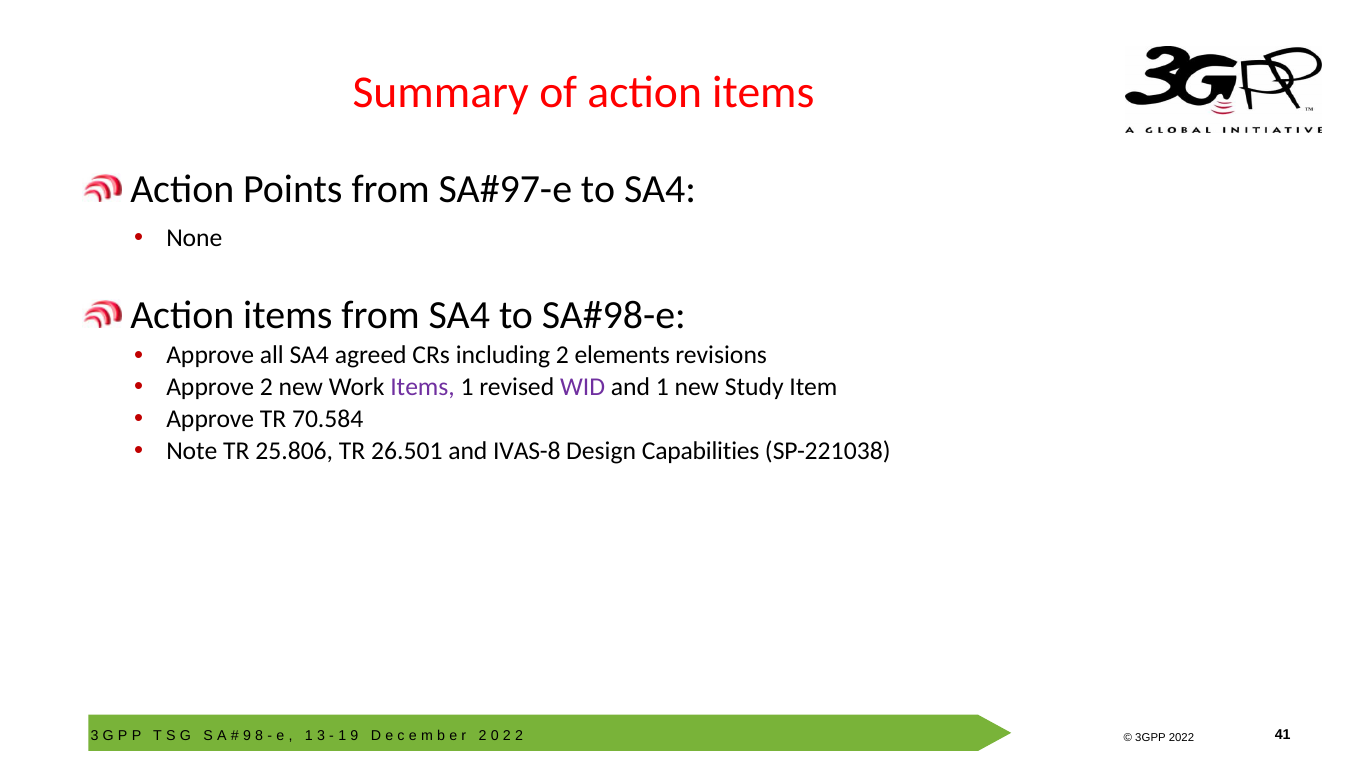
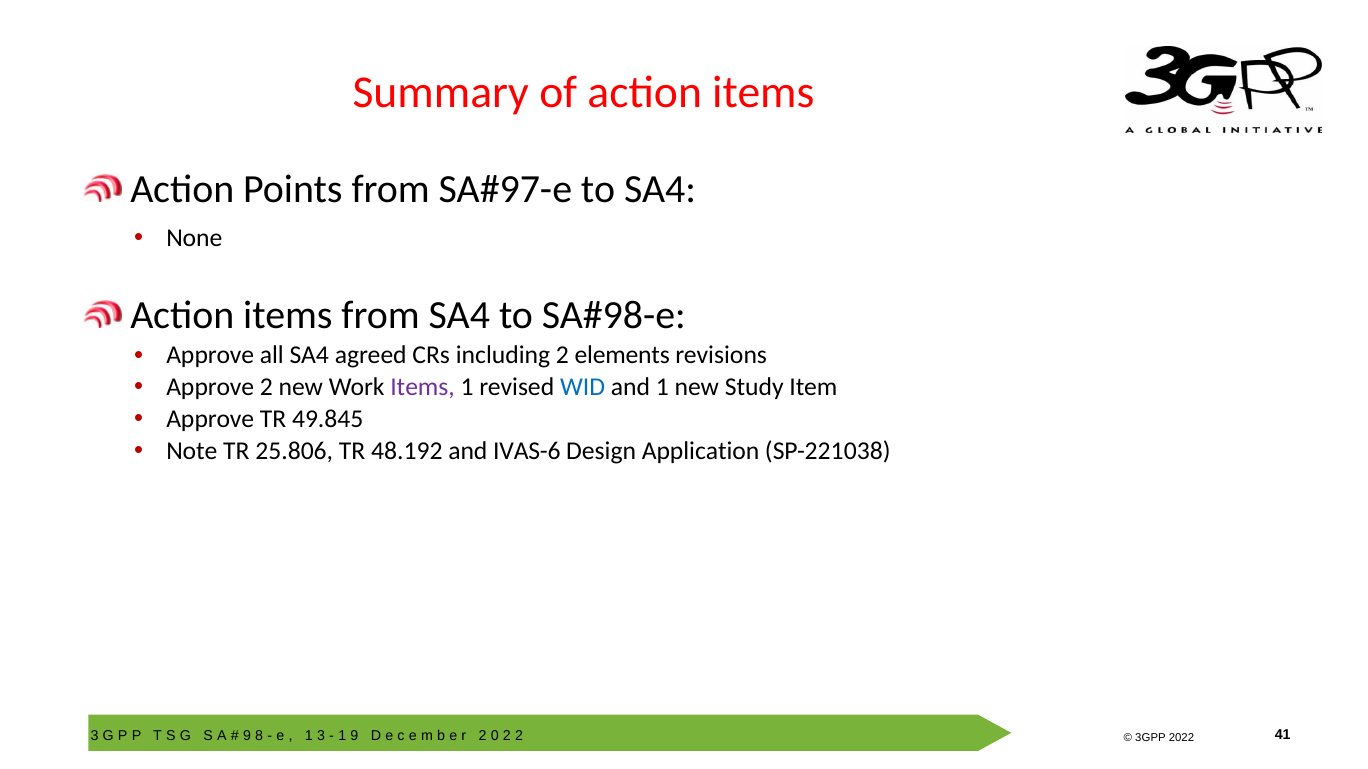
WID colour: purple -> blue (583, 388)
70.584: 70.584 -> 49.845 (328, 420)
26.501: 26.501 -> 48.192 (407, 452)
IVAS-8: IVAS-8 -> IVAS-6 (527, 452)
Capabilities: Capabilities -> Application (701, 452)
